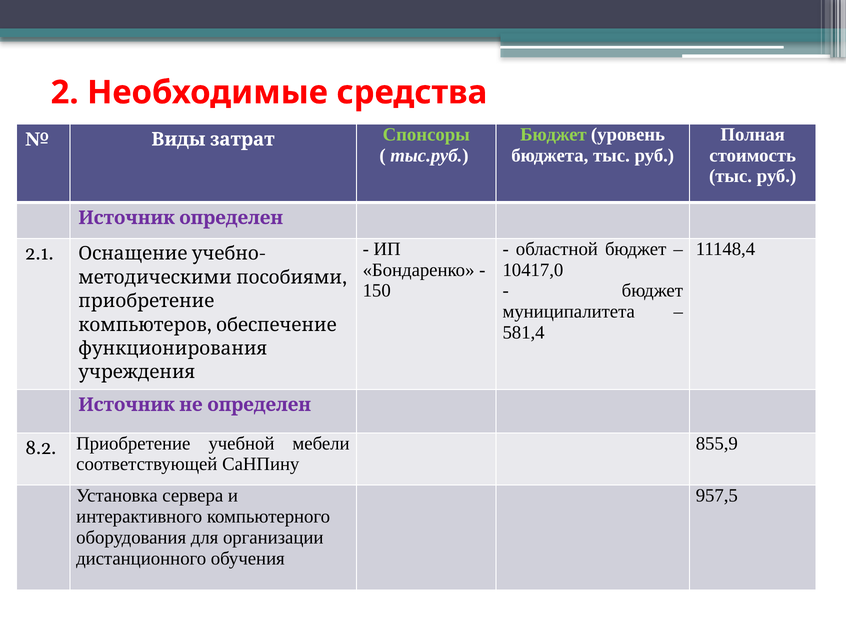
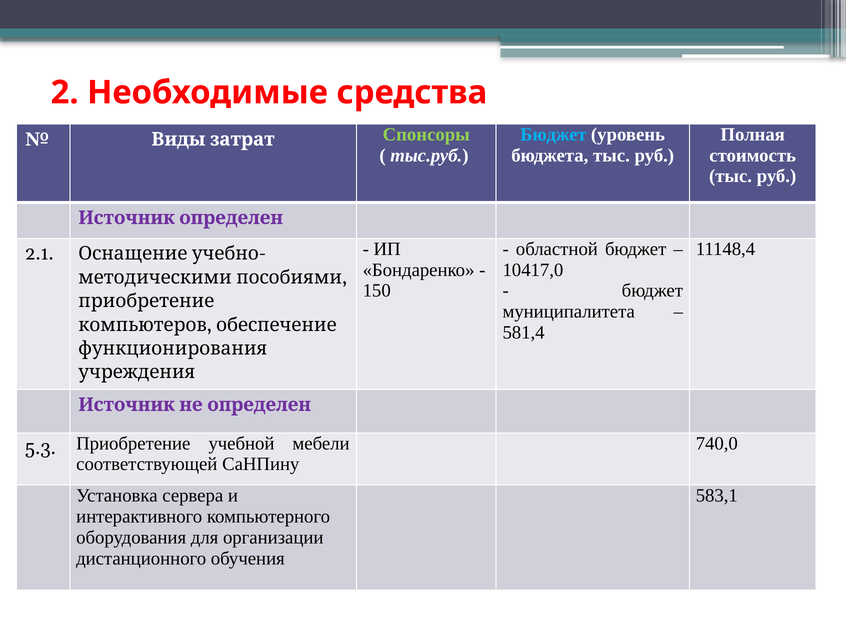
Бюджет colour: light green -> light blue (553, 135)
855,9: 855,9 -> 740,0 (717, 444)
8.2: 8.2 -> 5.3 (40, 449)
957,5: 957,5 -> 583,1 (717, 496)
